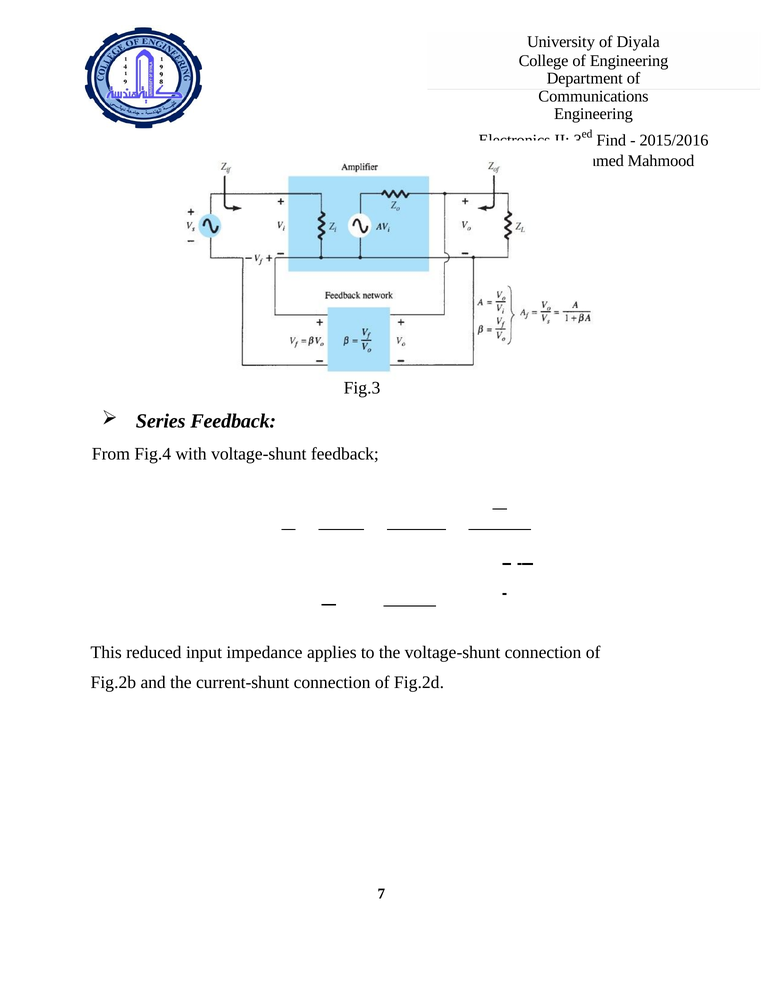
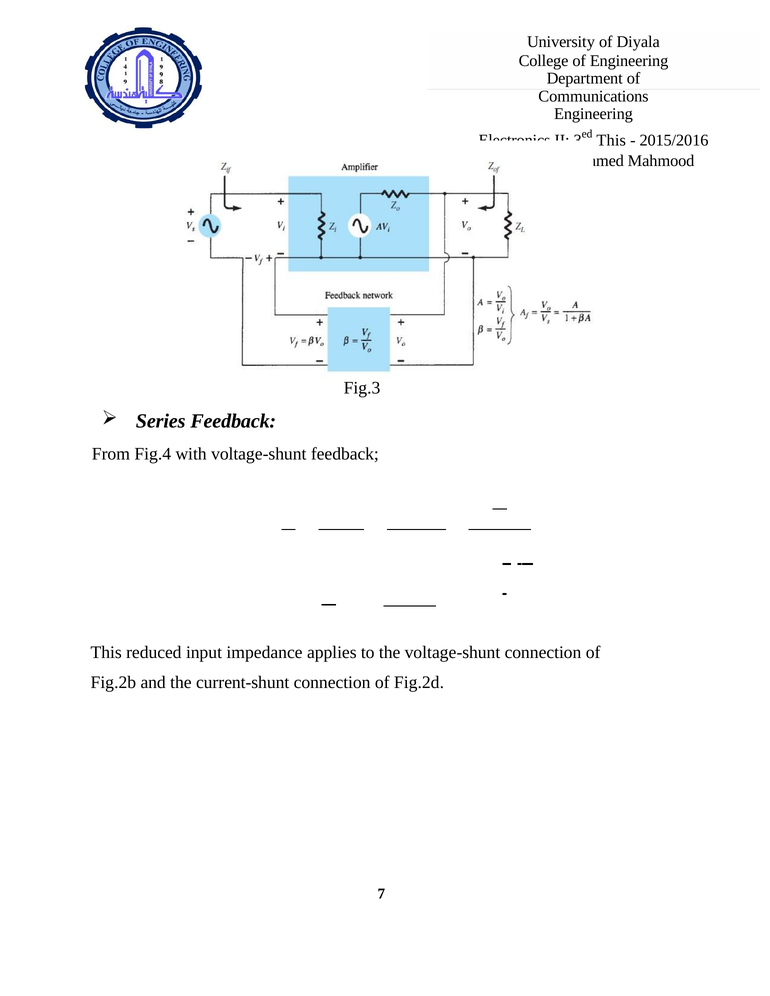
Find: Find -> This (611, 140)
